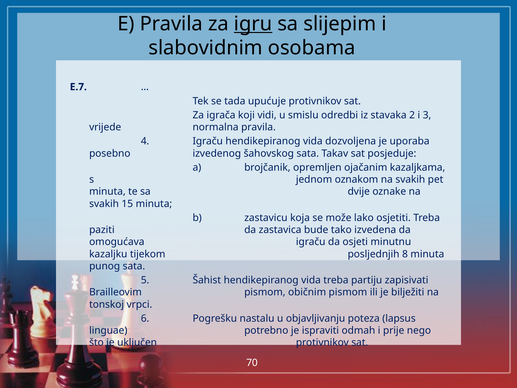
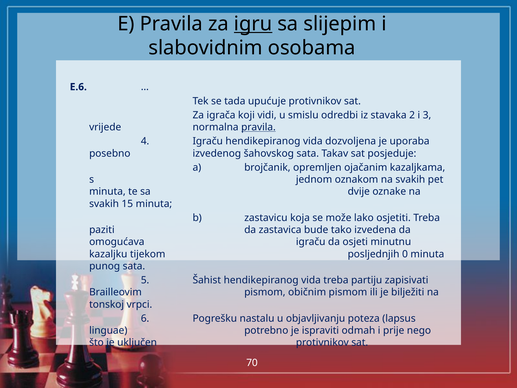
E.7: E.7 -> E.6 (78, 87)
pravila underline: none -> present (258, 127)
8: 8 -> 0 (405, 254)
